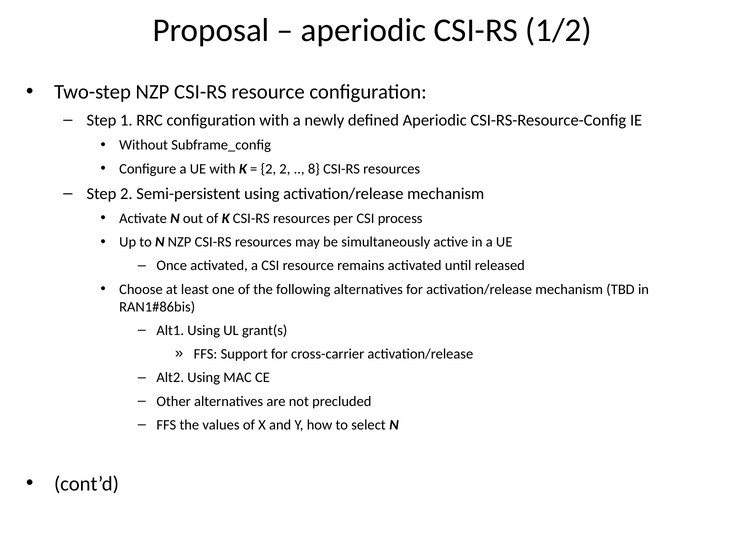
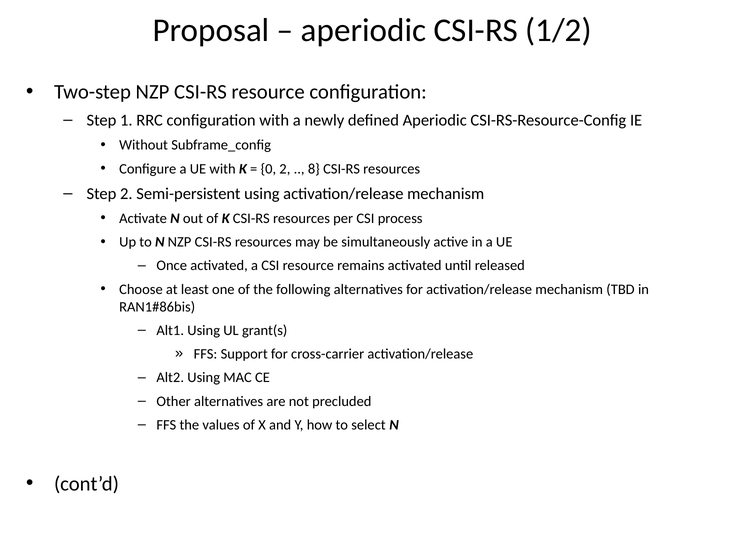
2: 2 -> 0 (268, 169)
